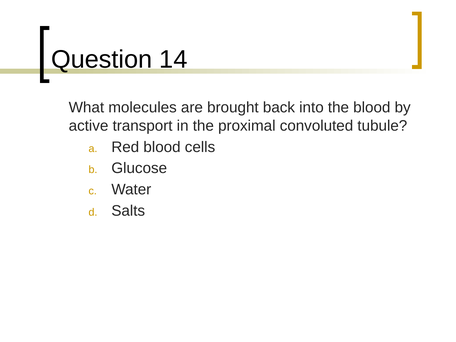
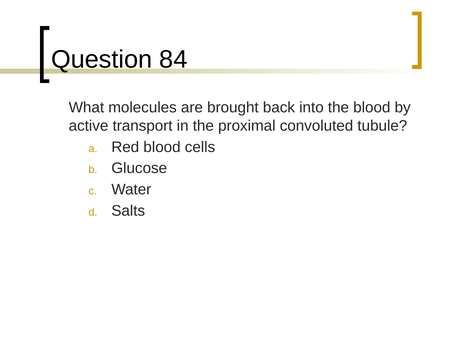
14: 14 -> 84 (173, 60)
